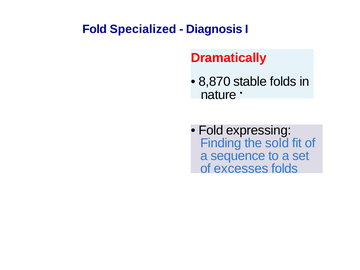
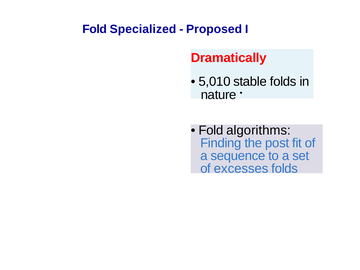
Diagnosis: Diagnosis -> Proposed (214, 29)
8,870: 8,870 -> 5,010 (215, 82)
expressing: expressing -> algorithms (259, 130)
sold: sold -> post (277, 143)
